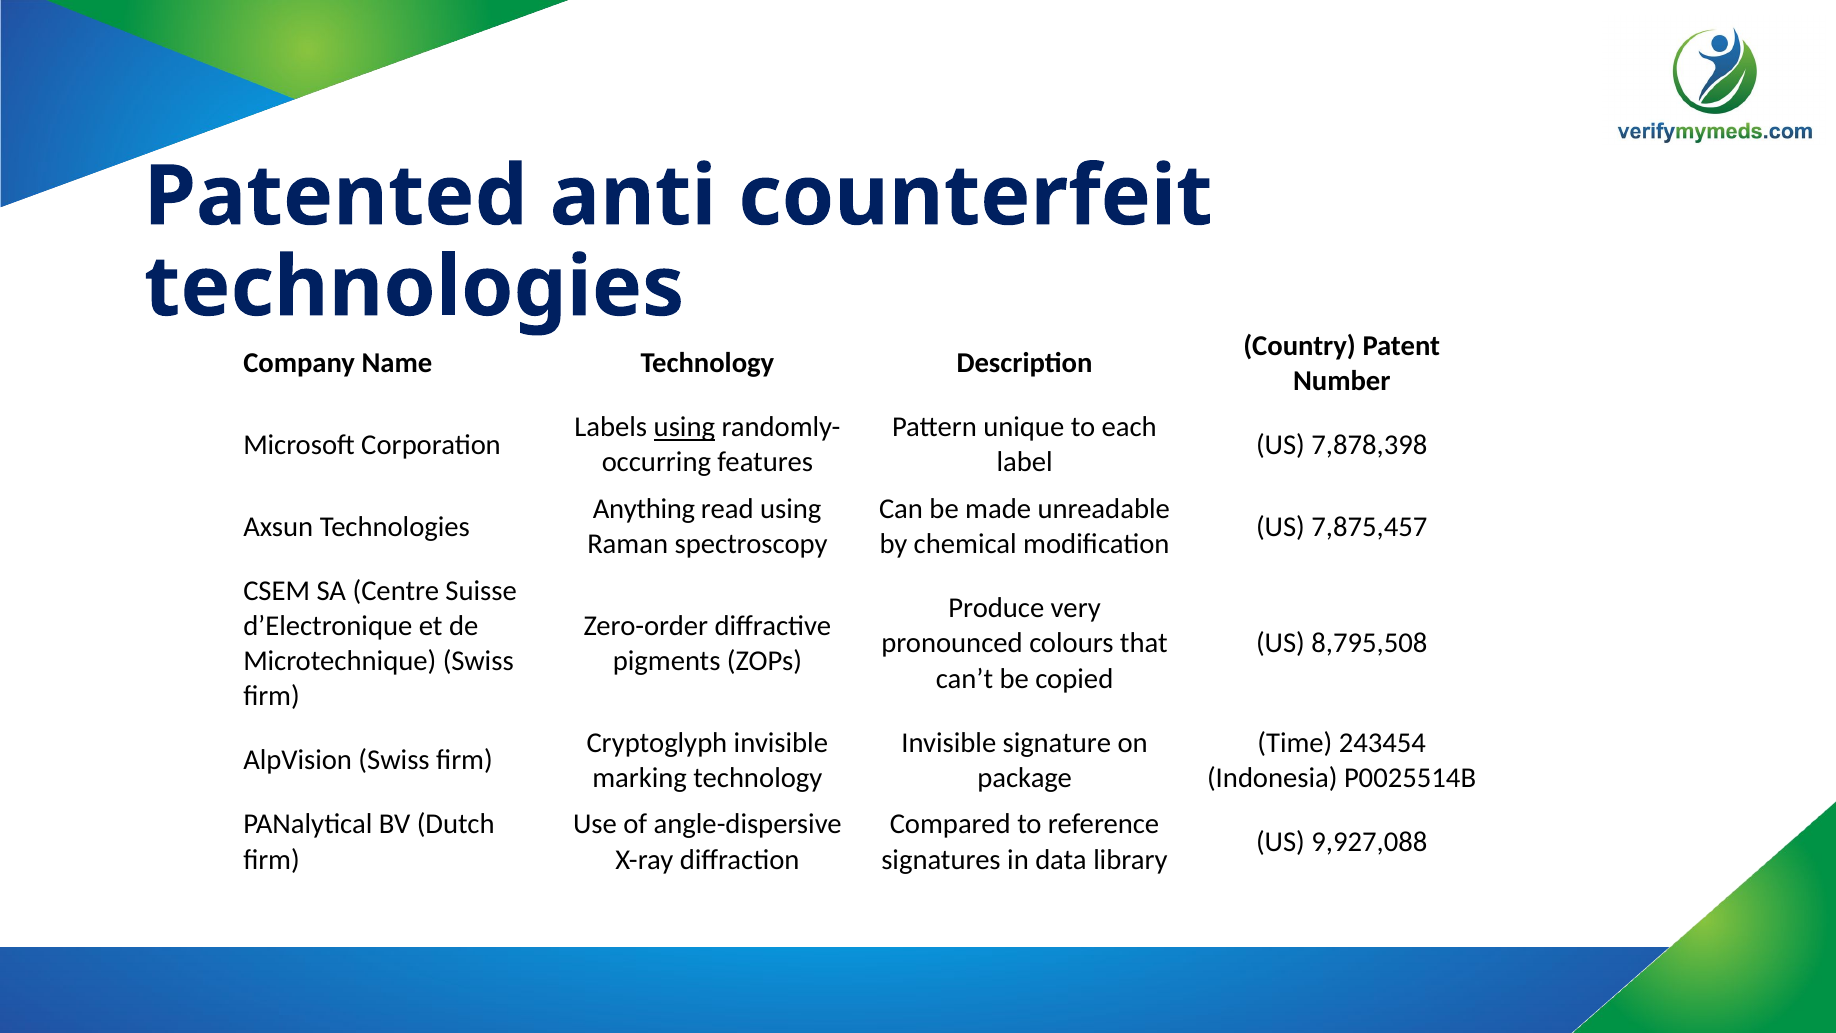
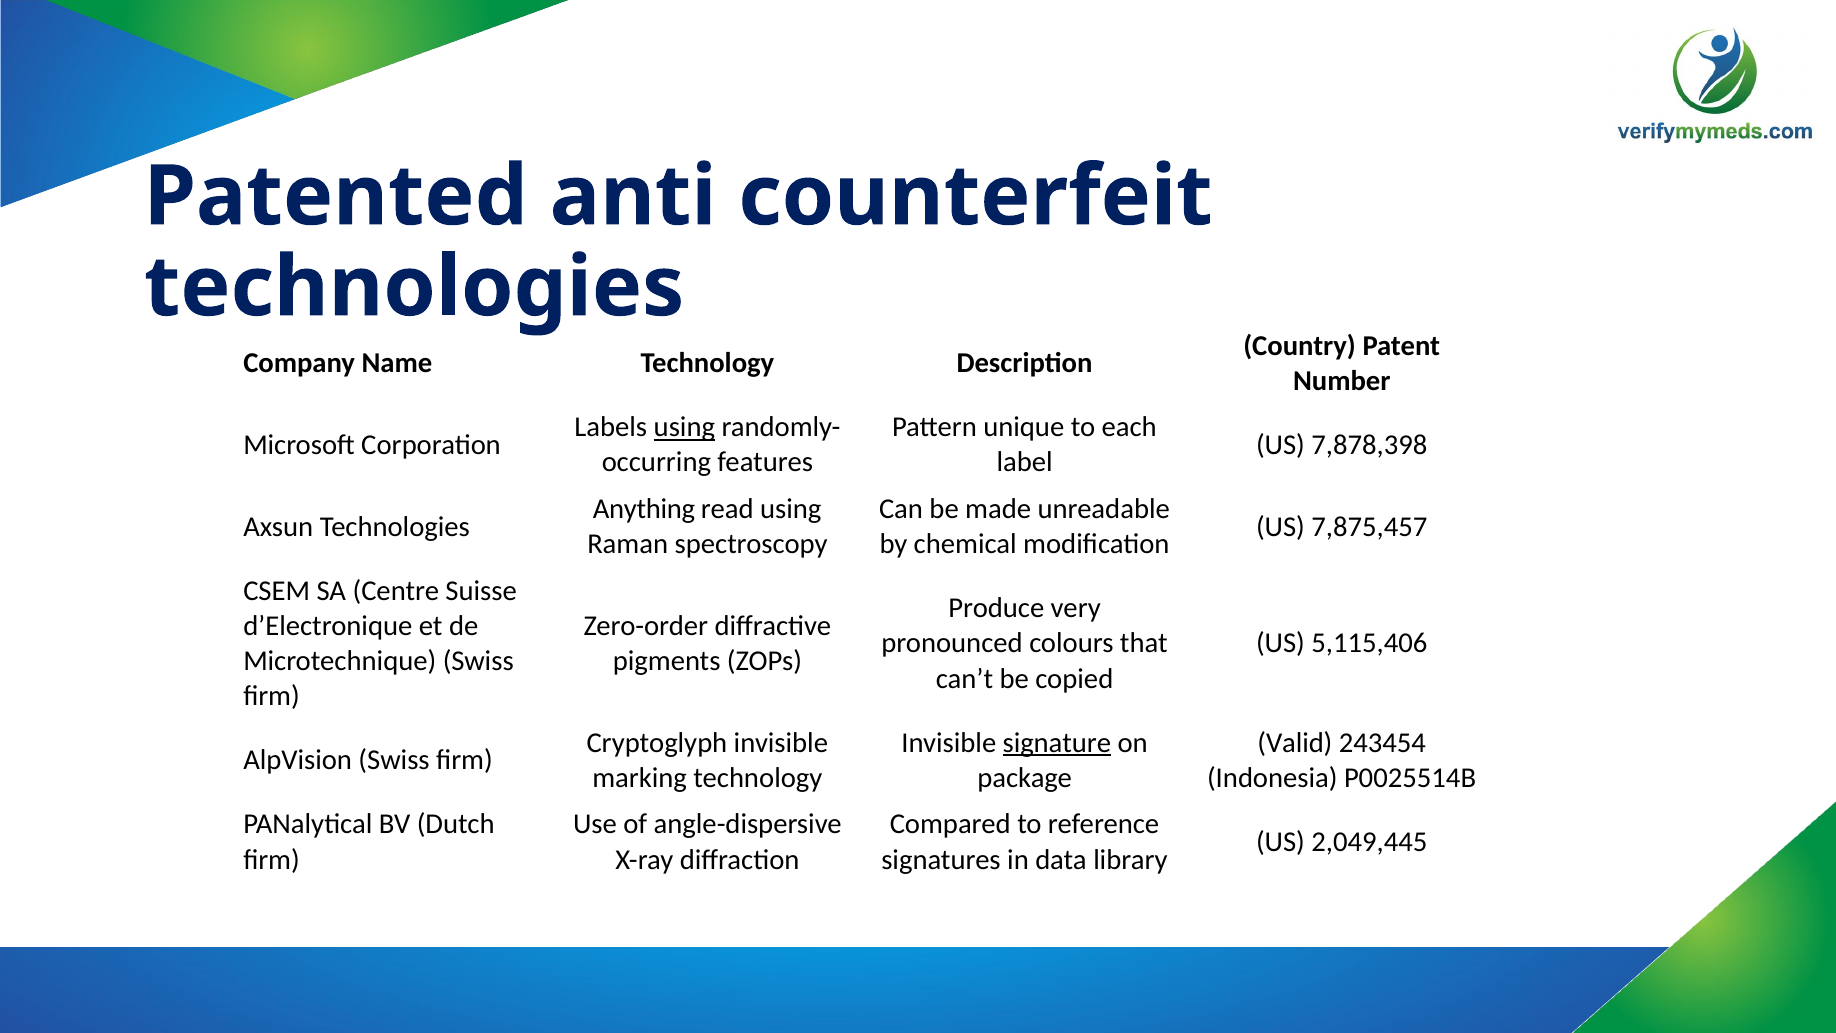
8,795,508: 8,795,508 -> 5,115,406 (1369, 643)
signature underline: none -> present (1057, 743)
Time: Time -> Valid (1295, 743)
9,927,088: 9,927,088 -> 2,049,445 (1369, 842)
